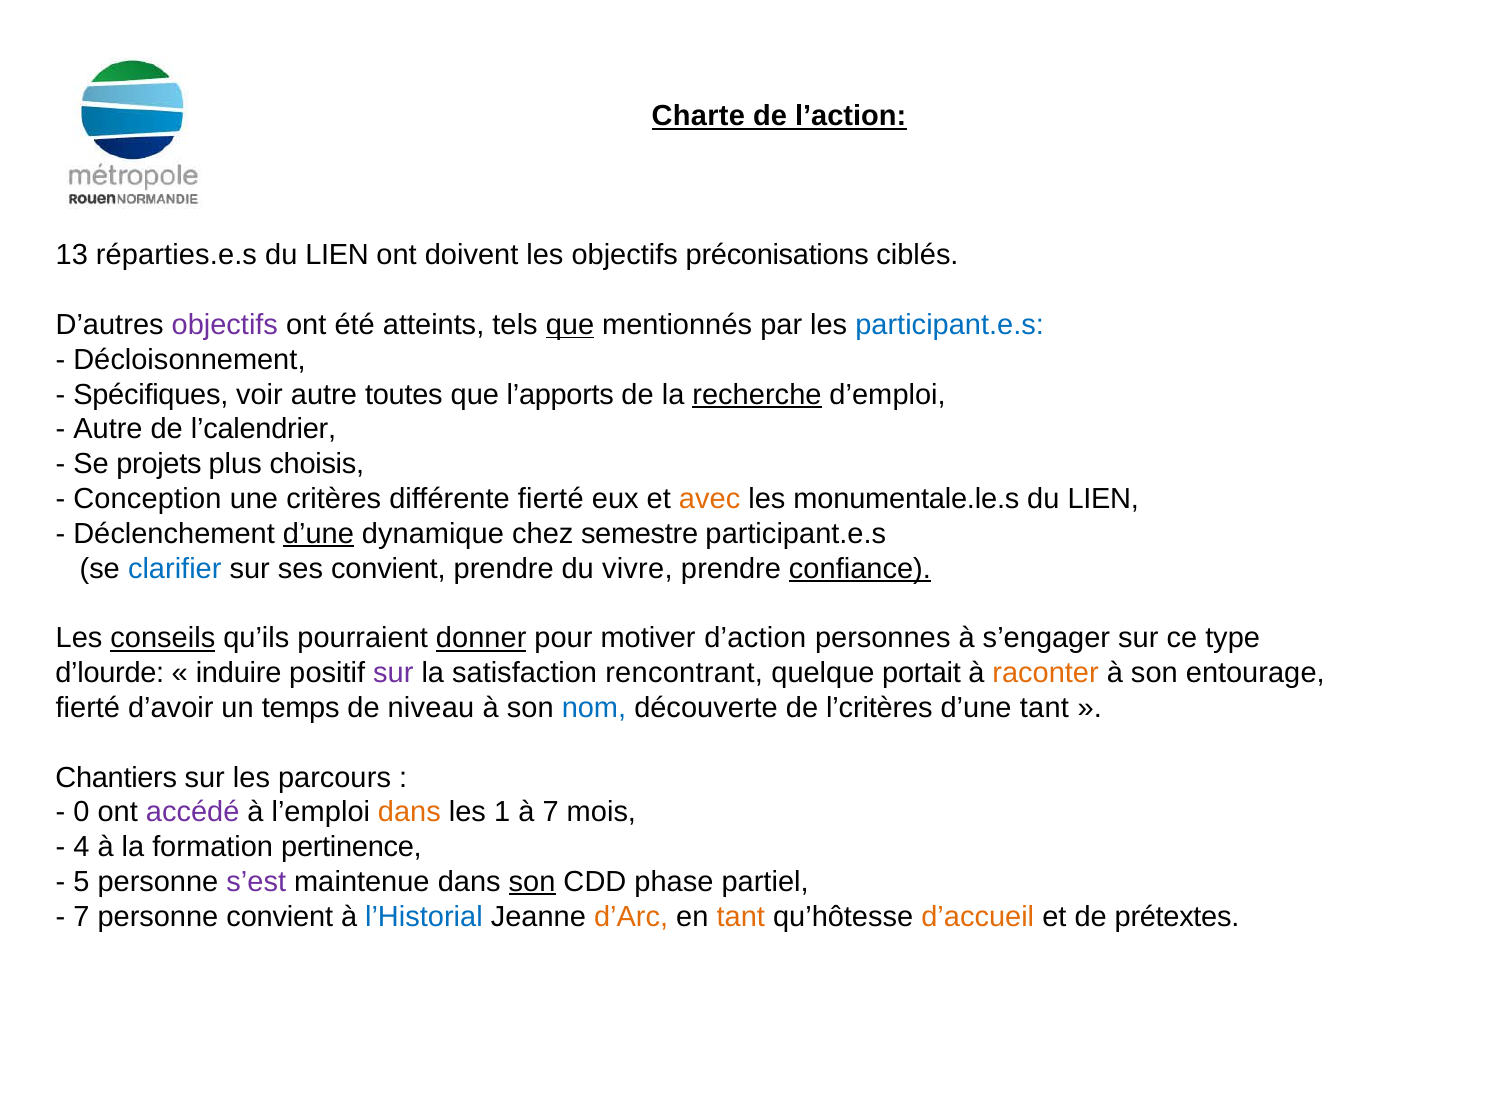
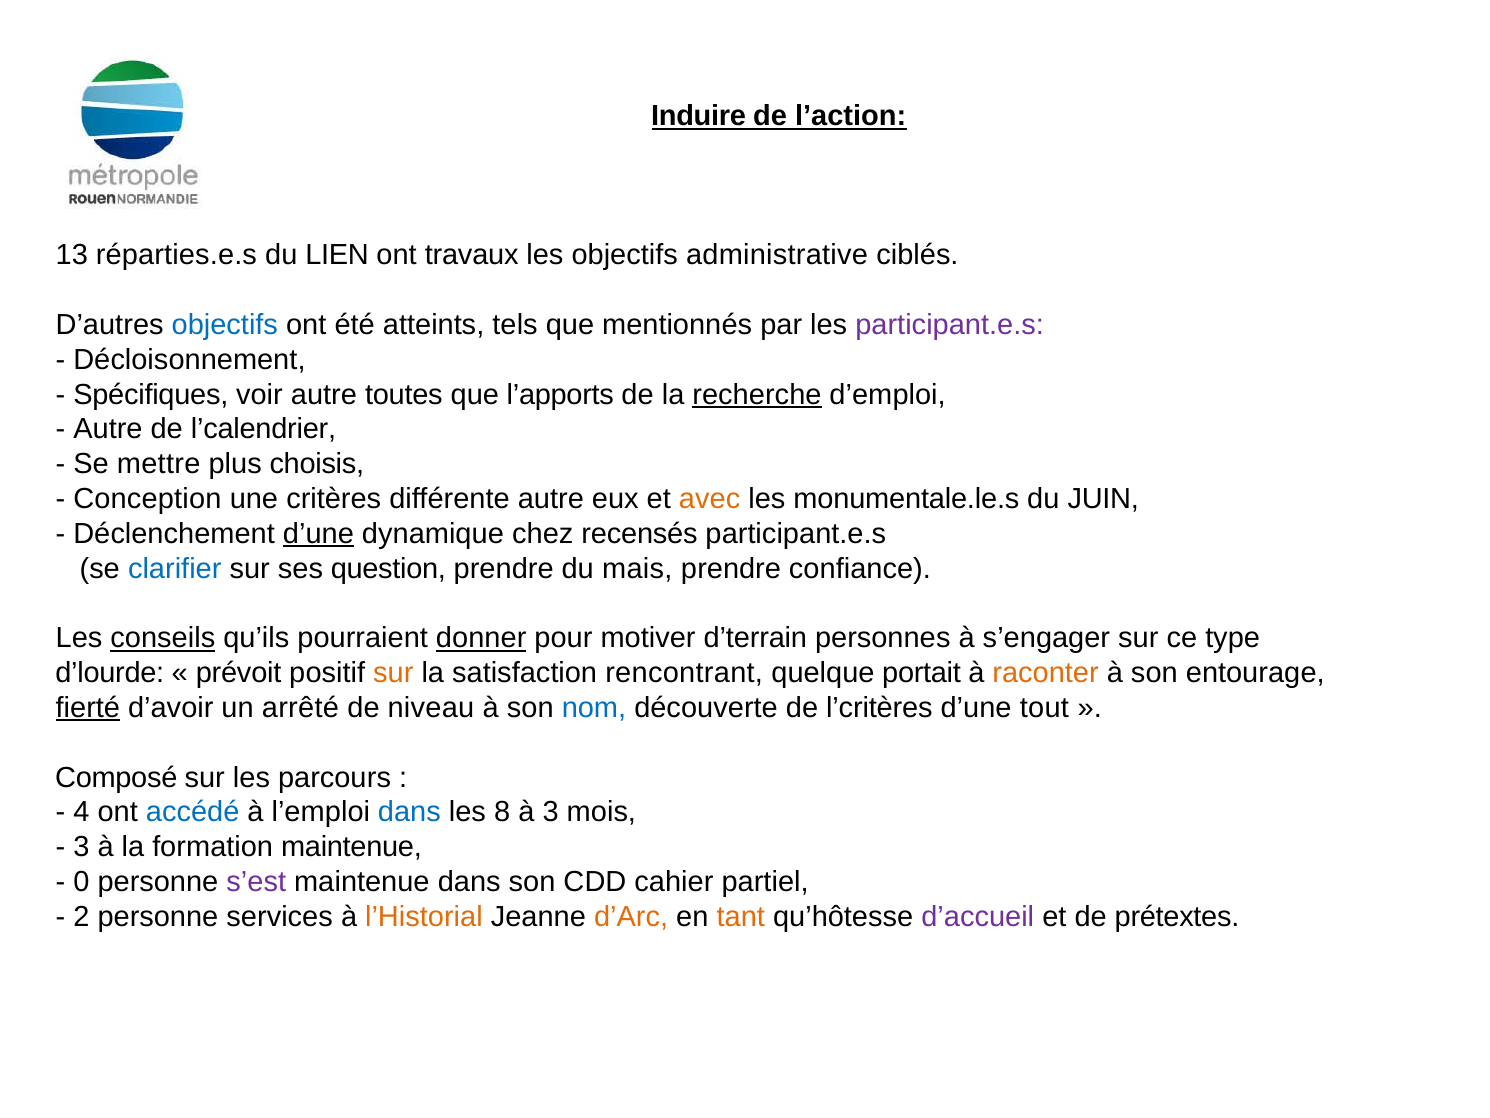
Charte: Charte -> Induire (699, 116)
doivent: doivent -> travaux (472, 255)
préconisations: préconisations -> administrative (777, 255)
objectifs colour: purple -> blue (225, 325)
que underline: present -> none (570, 325)
participant.e.s colour: blue -> purple (950, 325)
projets: projets -> mettre (159, 464)
différente fierté: fierté -> autre (551, 499)
LIEN: LIEN -> JUIN (1103, 499)
semestre: semestre -> recensés (640, 534)
ses convient: convient -> question (388, 568)
vivre: vivre -> mais (637, 568)
confiance underline: present -> none (860, 568)
d’action: d’action -> d’terrain (755, 638)
induire: induire -> prévoit (239, 673)
sur colour: purple -> orange (393, 673)
fierté underline: none -> present (88, 708)
temps: temps -> arrêté (300, 708)
d’une tant: tant -> tout (1044, 708)
Chantiers: Chantiers -> Composé (116, 777)
0: 0 -> 4 (81, 812)
accédé colour: purple -> blue (193, 812)
dans colour: orange -> blue (409, 812)
1: 1 -> 8 (502, 812)
à 7: 7 -> 3 (551, 812)
4: 4 -> 3 (81, 847)
formation pertinence: pertinence -> maintenue (351, 847)
5: 5 -> 0 (81, 881)
son underline: present -> none (532, 881)
phase: phase -> cahier (674, 881)
7: 7 -> 2 (81, 916)
personne convient: convient -> services (280, 916)
l’Historial colour: blue -> orange (424, 916)
d’accueil colour: orange -> purple (978, 916)
